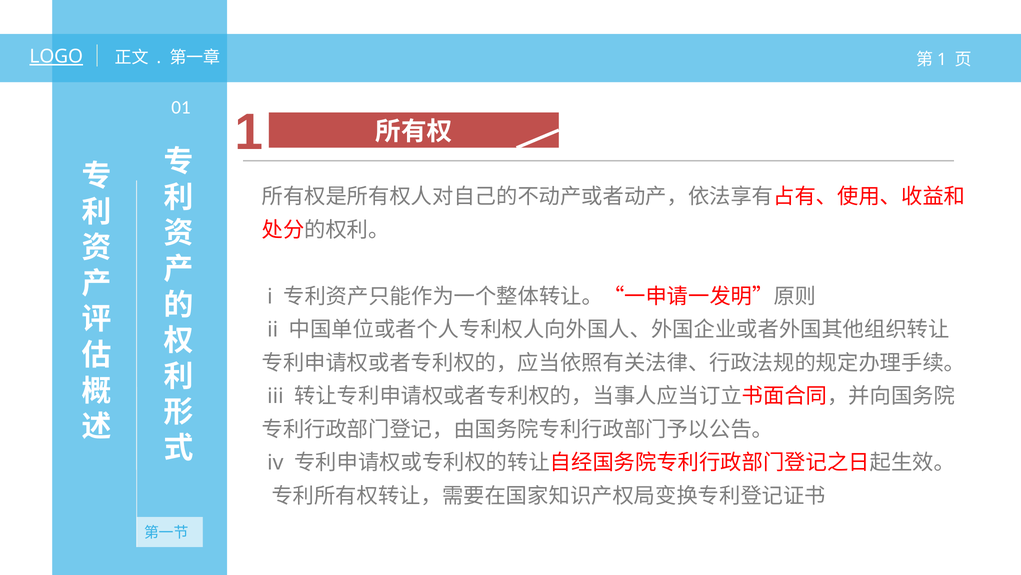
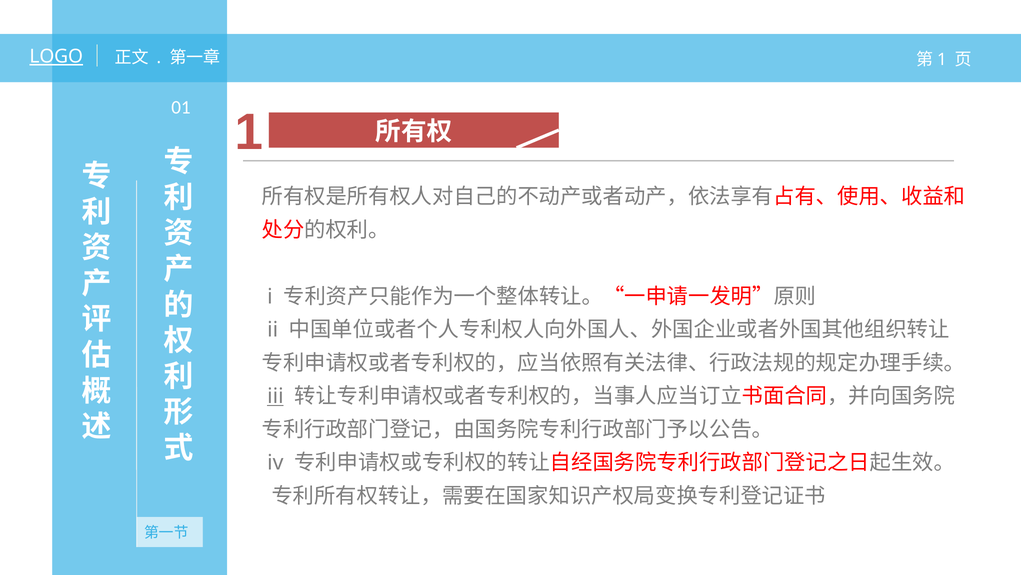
iii underline: none -> present (275, 396)
